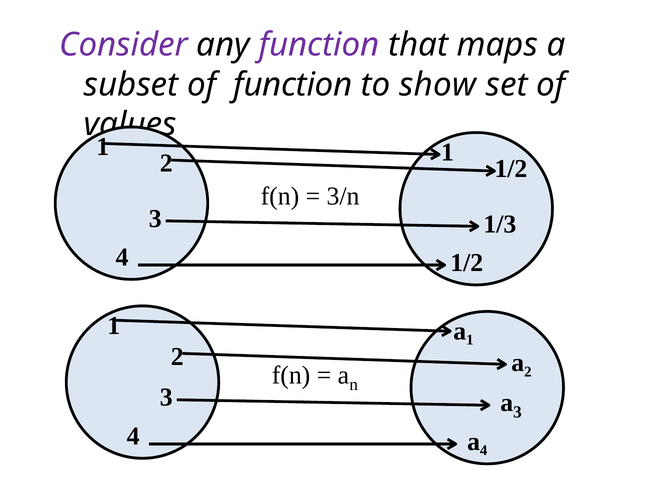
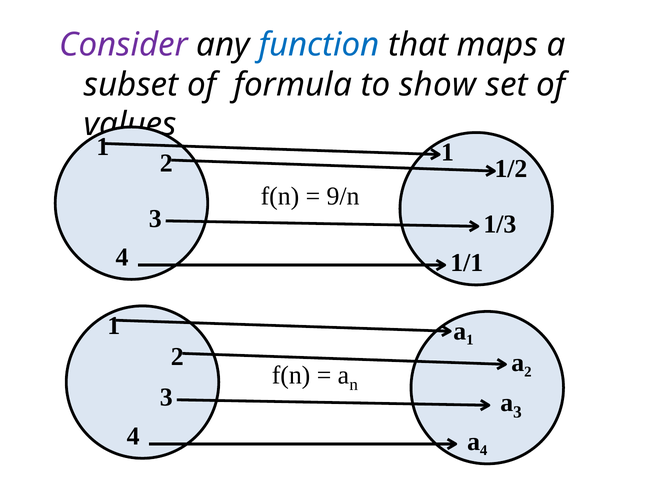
function colour: purple -> blue (319, 45)
of function: function -> formula (293, 85)
3/n: 3/n -> 9/n (343, 196)
1/2: 1/2 -> 1/1 (467, 263)
